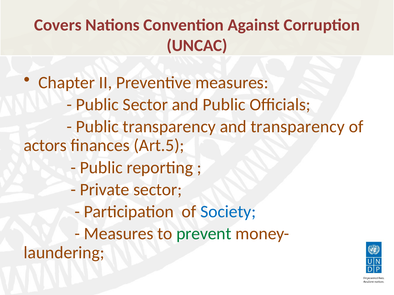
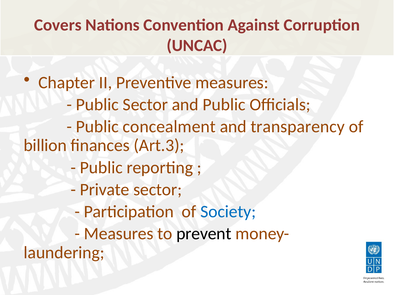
Public transparency: transparency -> concealment (169, 127)
actors: actors -> billion (45, 146)
Art.5: Art.5 -> Art.3 (159, 146)
prevent colour: green -> black (204, 234)
